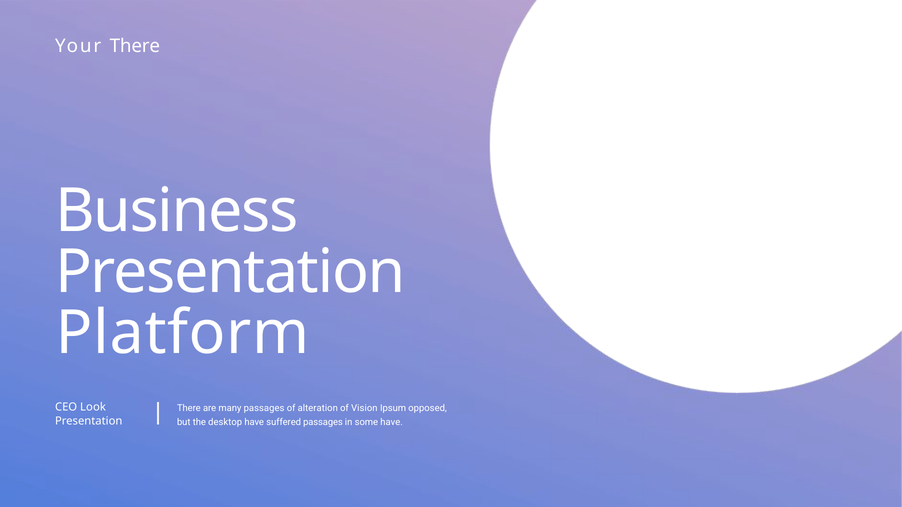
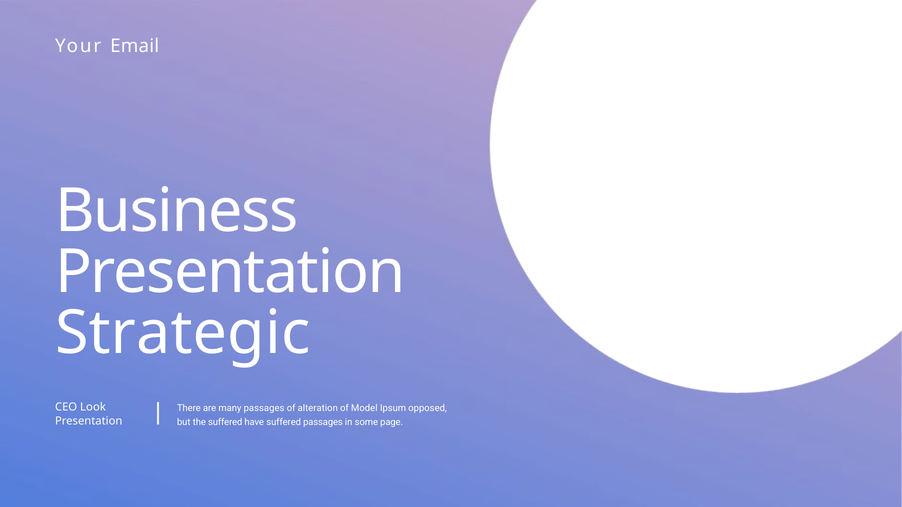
Your There: There -> Email (135, 46)
Platform: Platform -> Strategic (183, 333)
Vision: Vision -> Model (364, 408)
the desktop: desktop -> suffered (225, 423)
some have: have -> page (392, 423)
